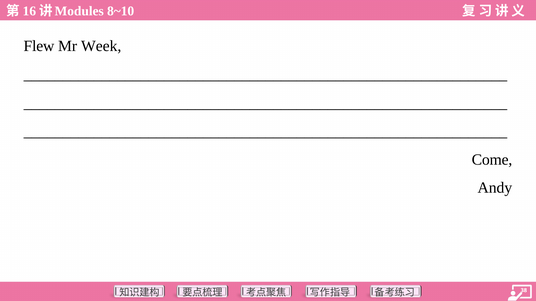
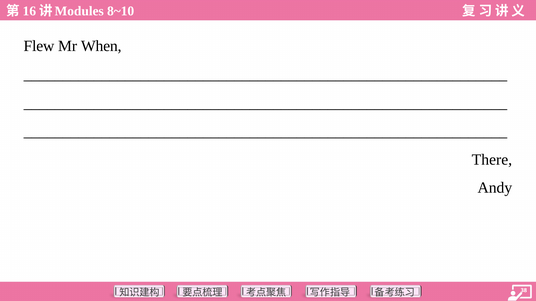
Week: Week -> When (101, 46)
Come: Come -> There (492, 160)
